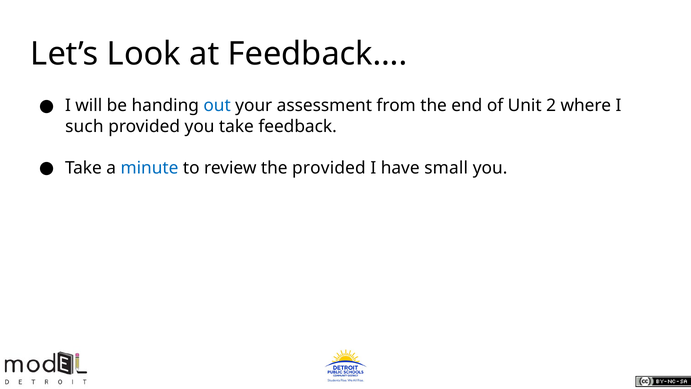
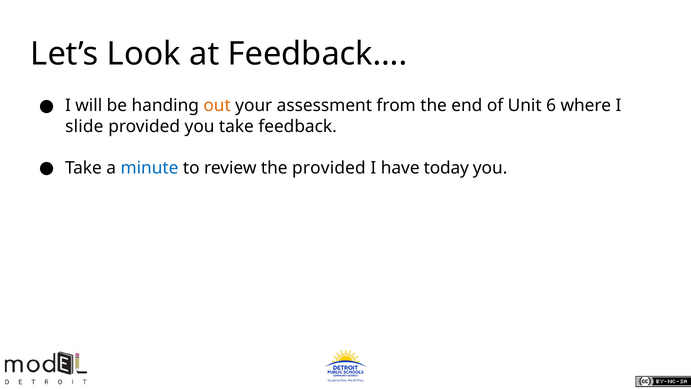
out colour: blue -> orange (217, 106)
2: 2 -> 6 (551, 106)
such: such -> slide (84, 126)
small: small -> today (446, 168)
